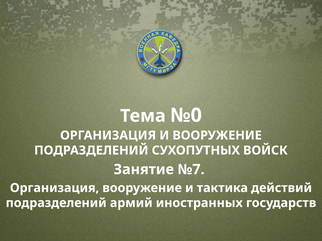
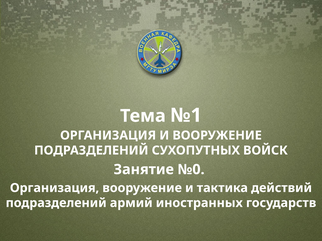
№0: №0 -> №1 (186, 116)
№7: №7 -> №0 (191, 170)
